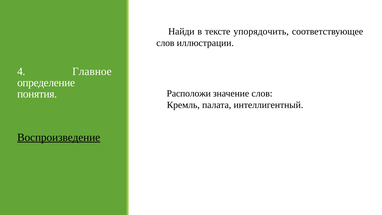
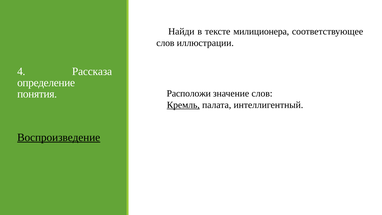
упорядочить: упорядочить -> милиционера (261, 31)
Главное: Главное -> Рассказа (92, 71)
Кремль underline: none -> present (183, 105)
